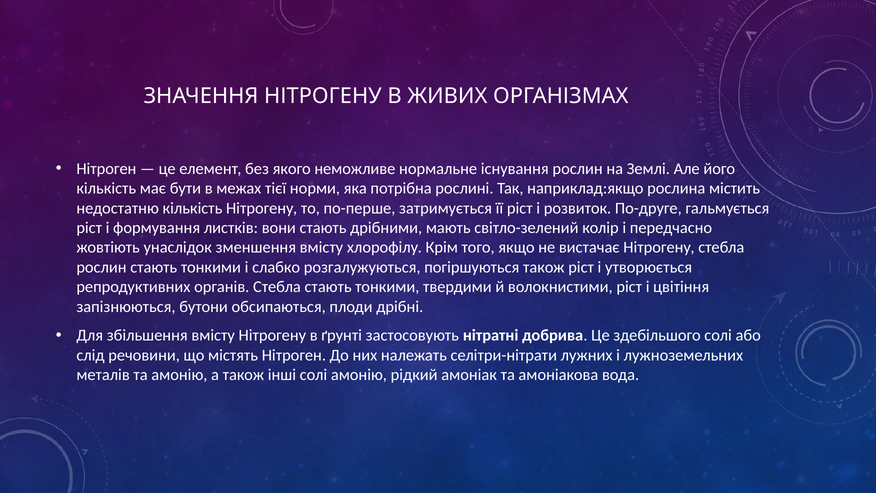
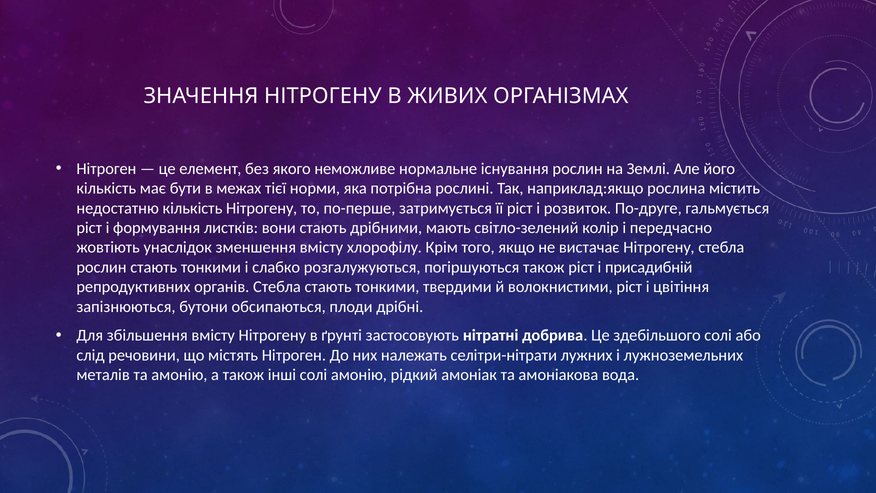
утворюється: утворюється -> присадибній (649, 267)
